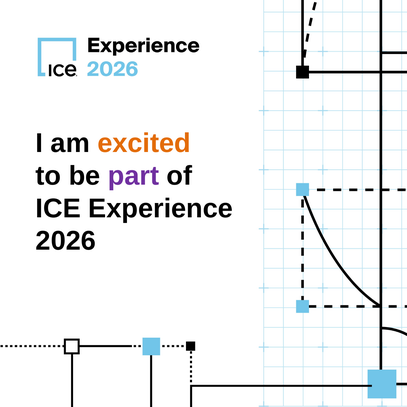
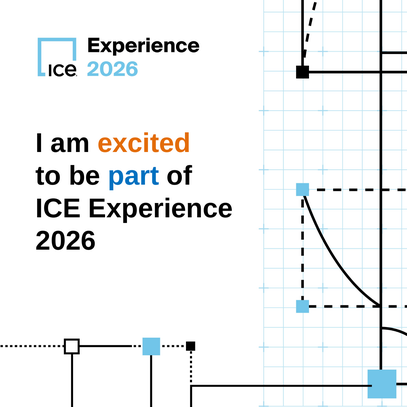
part colour: purple -> blue (133, 176)
